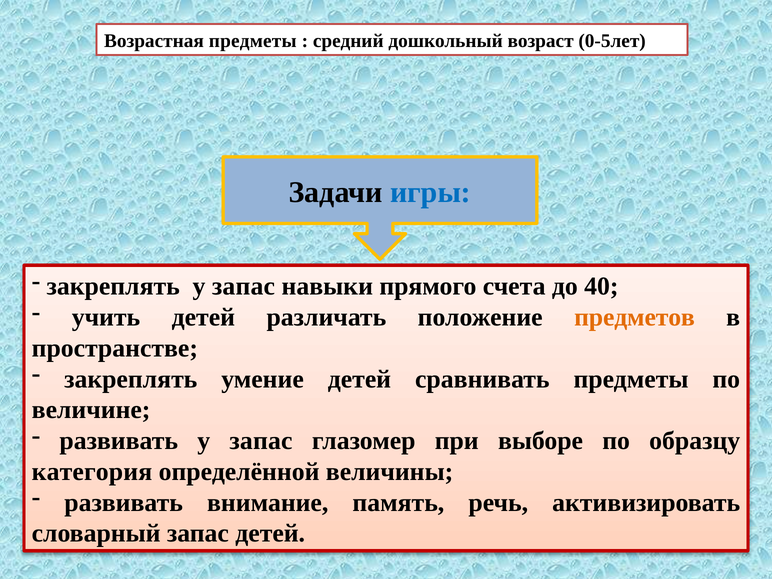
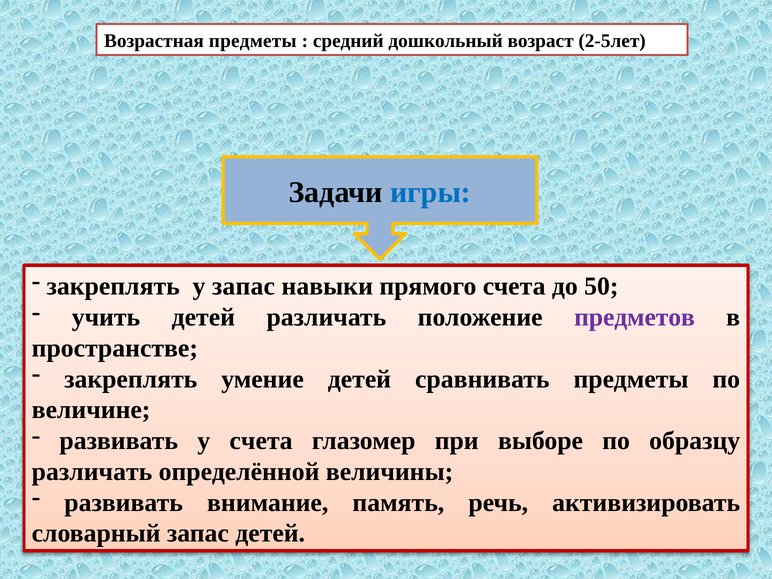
0-5лет: 0-5лет -> 2-5лет (612, 41)
40: 40 -> 50 (601, 286)
предметов colour: orange -> purple (635, 317)
развивать у запас: запас -> счета (261, 441)
категория: категория -> различать (92, 472)
